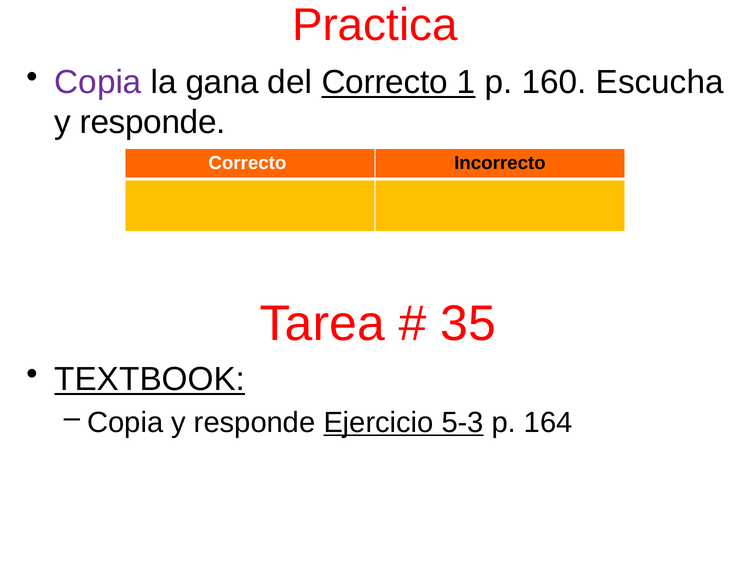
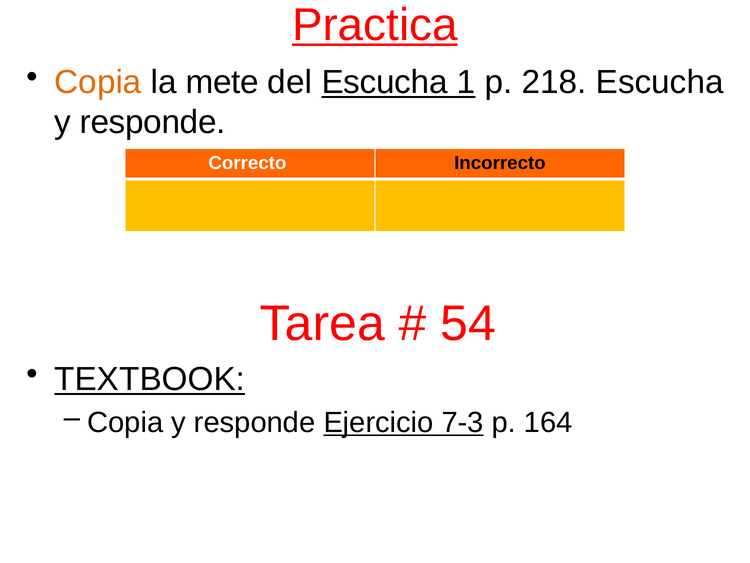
Practica underline: none -> present (375, 25)
Copia colour: purple -> orange (98, 82)
gana: gana -> mete (222, 82)
del Correcto: Correcto -> Escucha (385, 82)
160: 160 -> 218 (554, 82)
35: 35 -> 54 (468, 324)
5-3: 5-3 -> 7-3 (463, 422)
